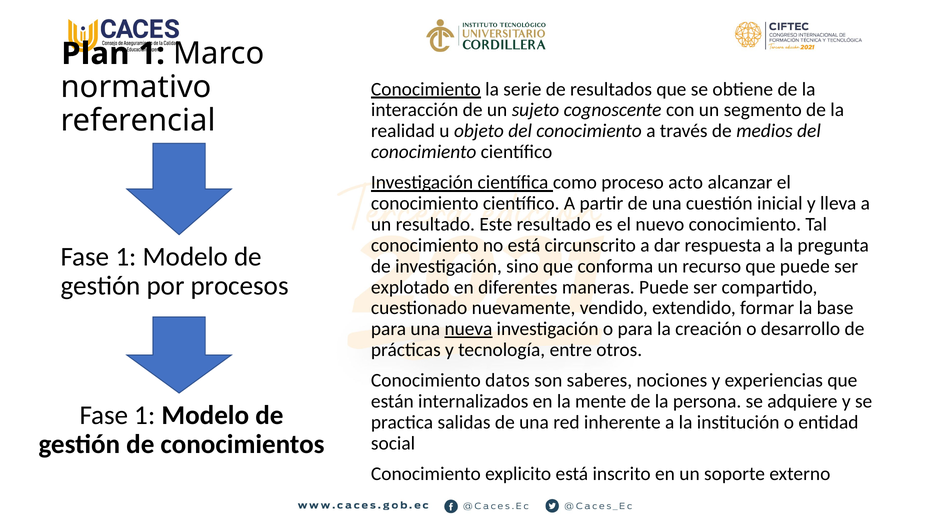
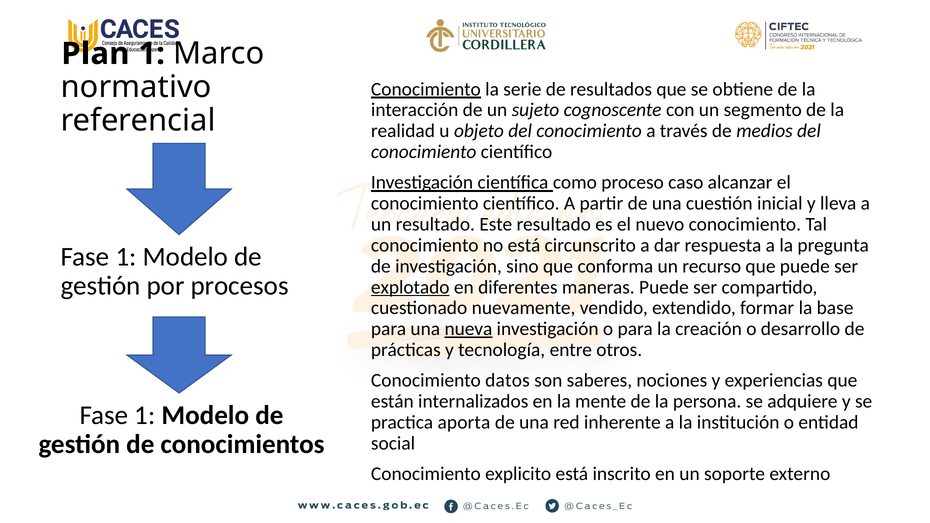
acto: acto -> caso (686, 183)
explotado underline: none -> present (410, 287)
salidas: salidas -> aporta (464, 422)
